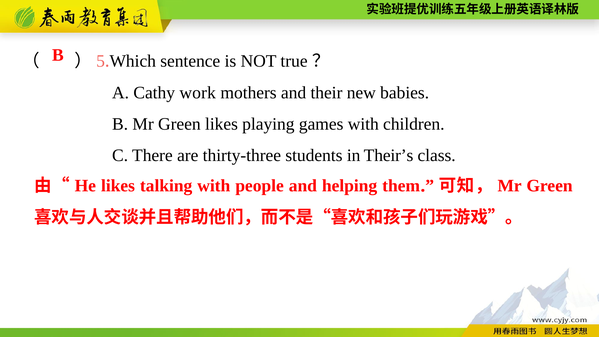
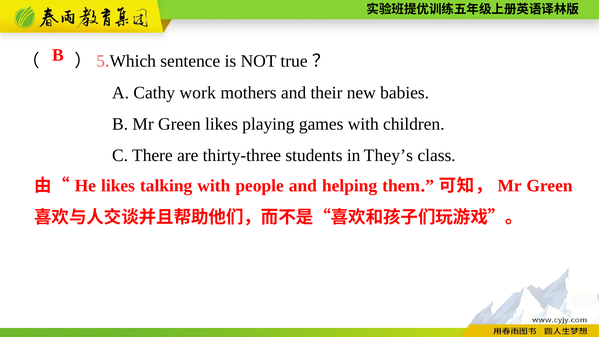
Their’s: Their’s -> They’s (388, 156)
